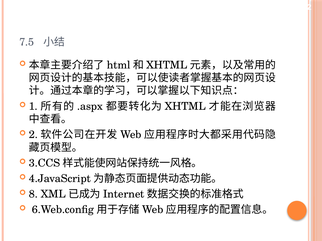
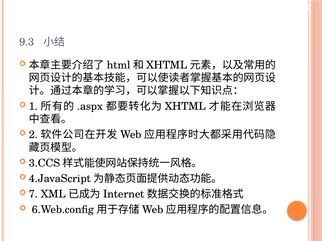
7.5: 7.5 -> 9.3 (27, 42)
8: 8 -> 7 (33, 194)
